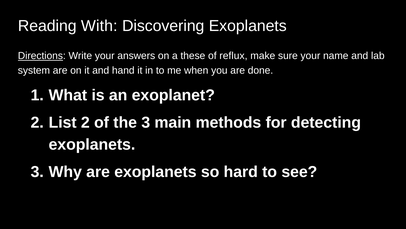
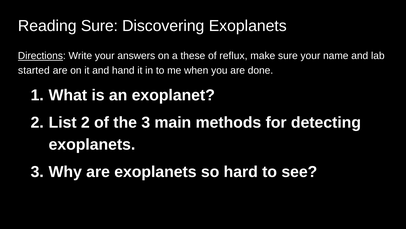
Reading With: With -> Sure (99, 26)
system: system -> started (34, 70)
